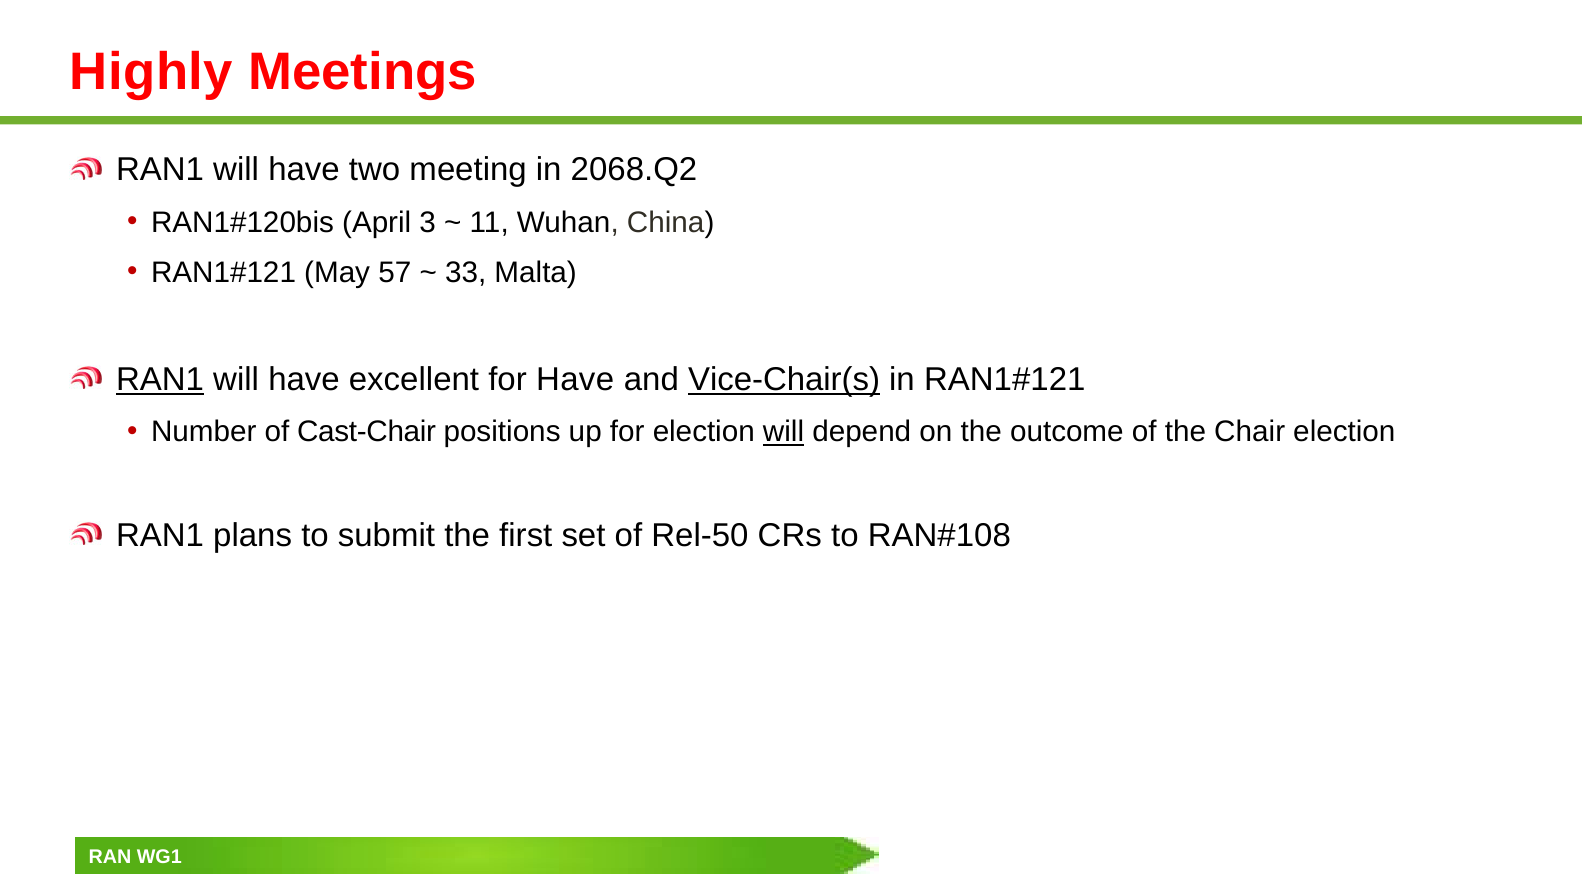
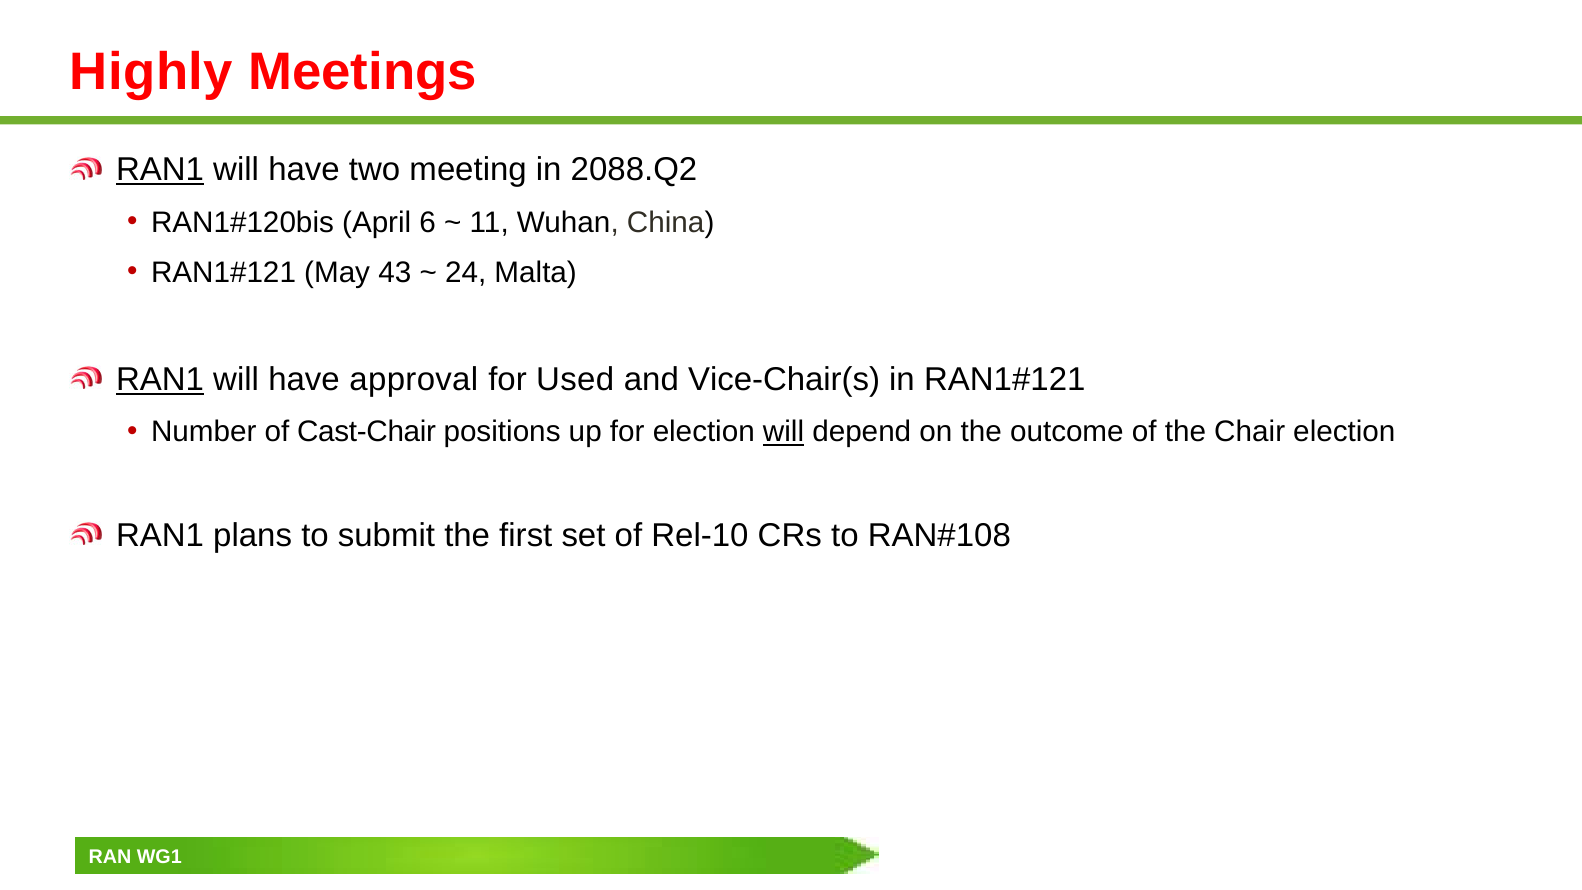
RAN1 underline: none -> present (160, 170)
2068.Q2: 2068.Q2 -> 2088.Q2 (634, 170)
3: 3 -> 6 (428, 222)
57: 57 -> 43 (395, 273)
33: 33 -> 24 (466, 273)
excellent: excellent -> approval (414, 380)
for Have: Have -> Used (575, 380)
Vice-Chair(s underline: present -> none (784, 380)
Rel-50: Rel-50 -> Rel-10 (700, 535)
